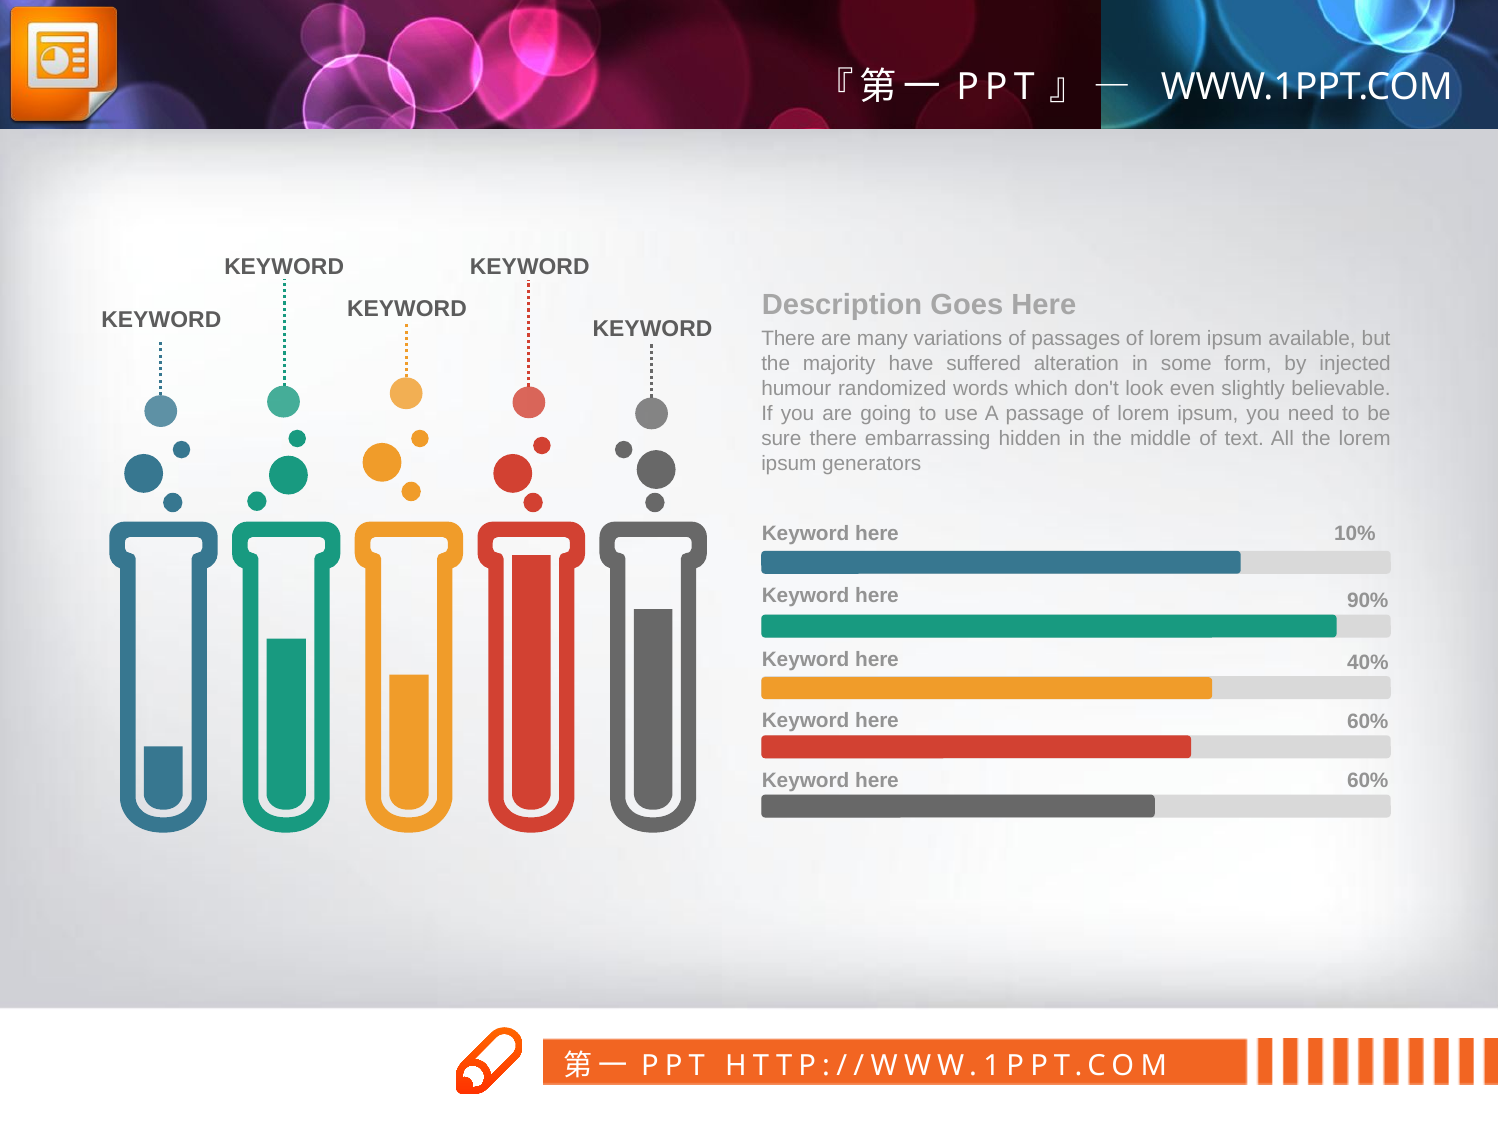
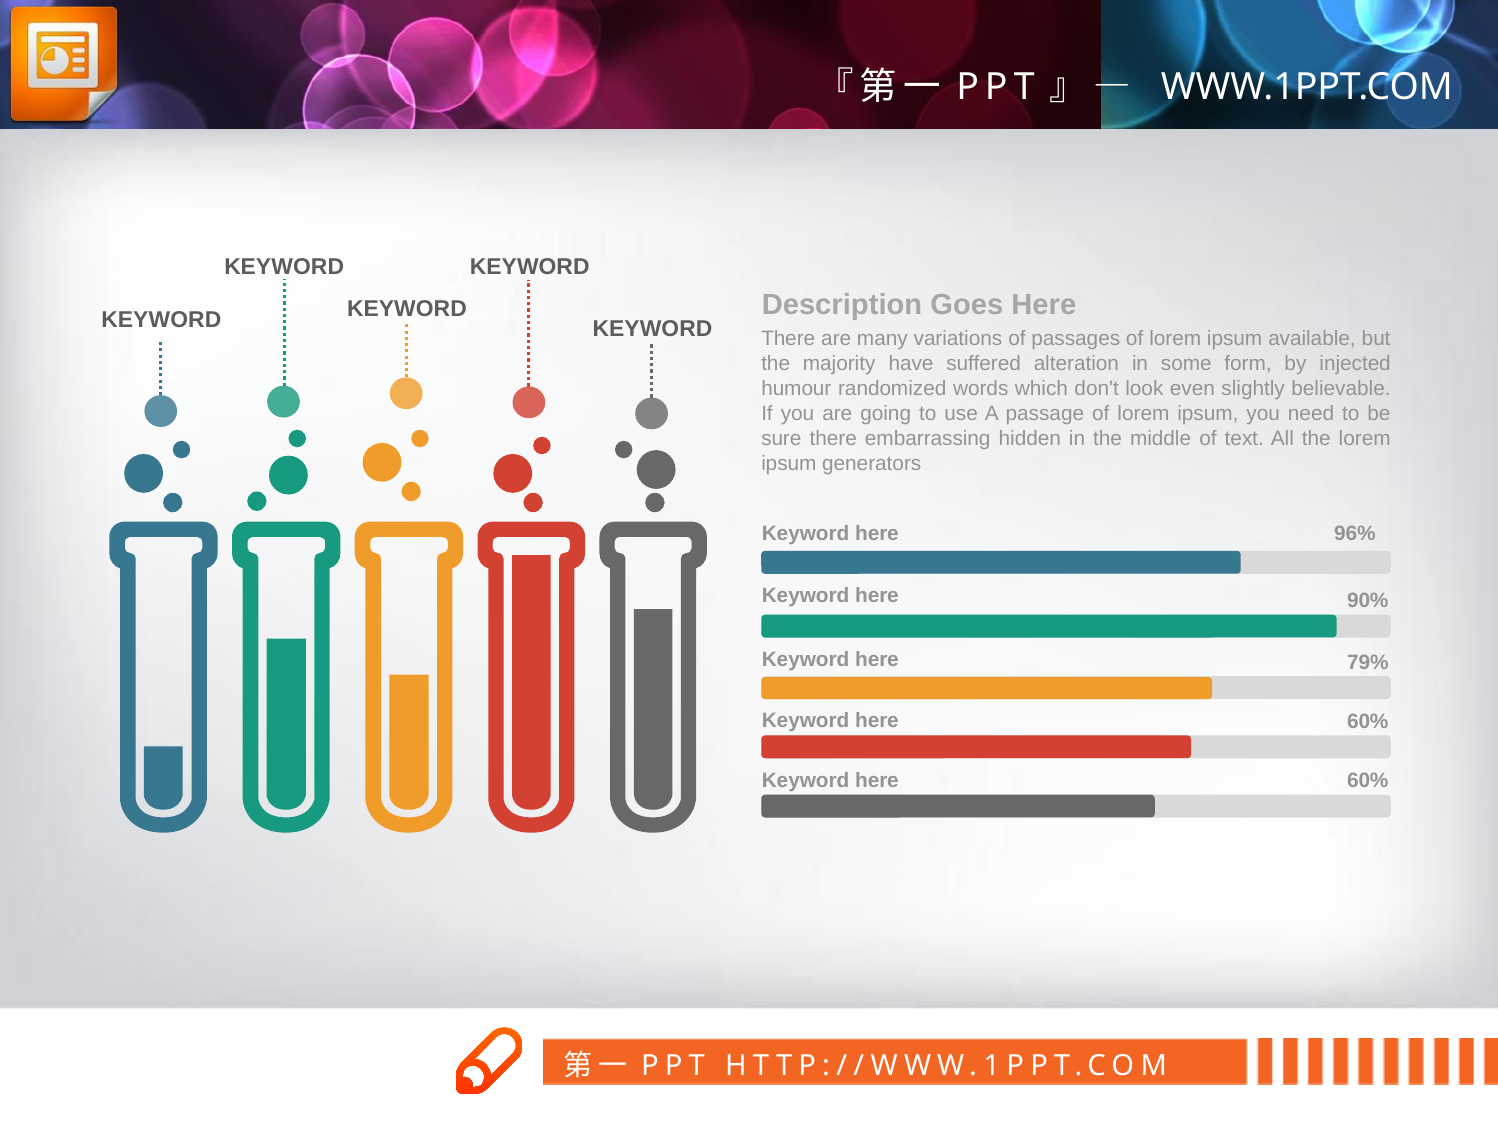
10%: 10% -> 96% (1355, 534)
40%: 40% -> 79% (1368, 663)
